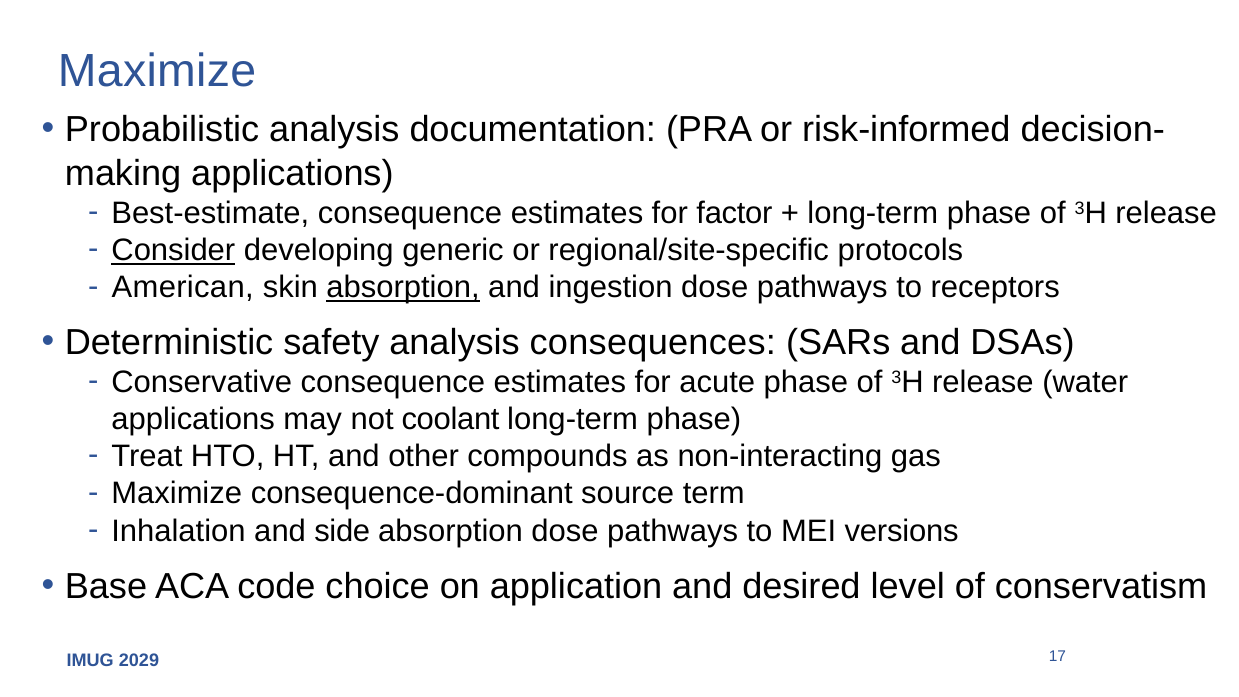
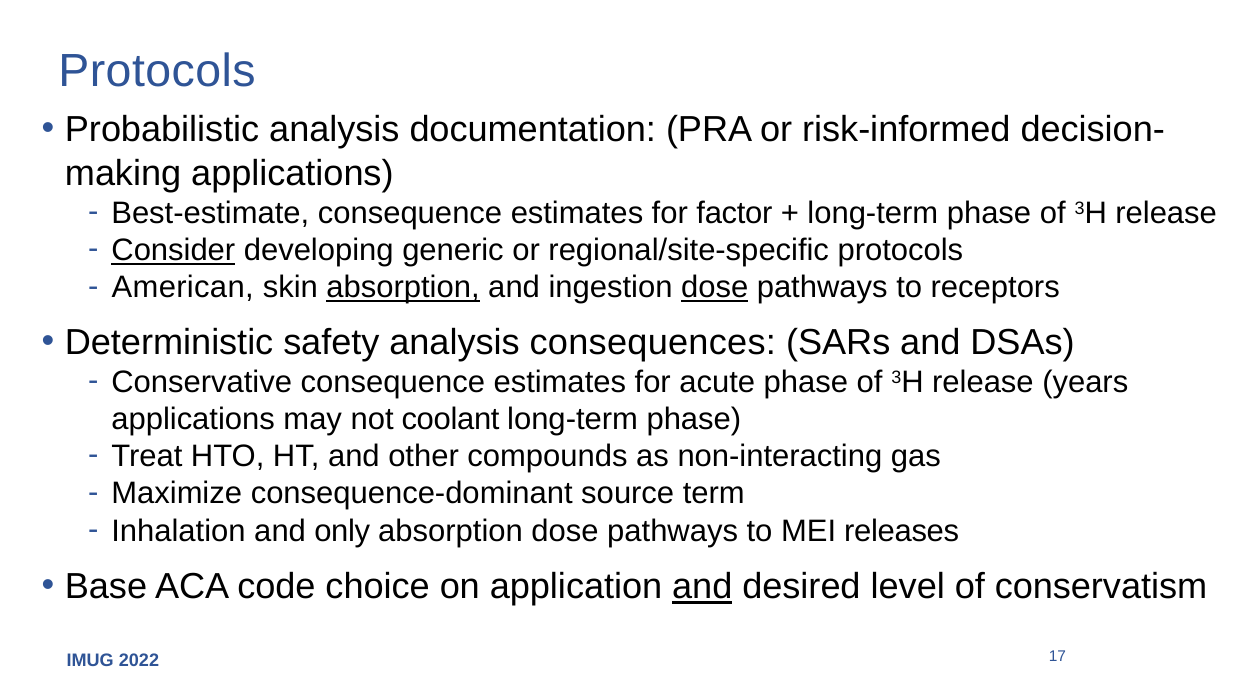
Maximize: Maximize -> Protocols (157, 71)
dose underline: none -> present (715, 288)
water: water -> years (1085, 382)
side: side -> only (342, 531)
versions: versions -> releases (902, 531)
and underline: none -> present (702, 587)
2029: 2029 -> 2022 (139, 661)
